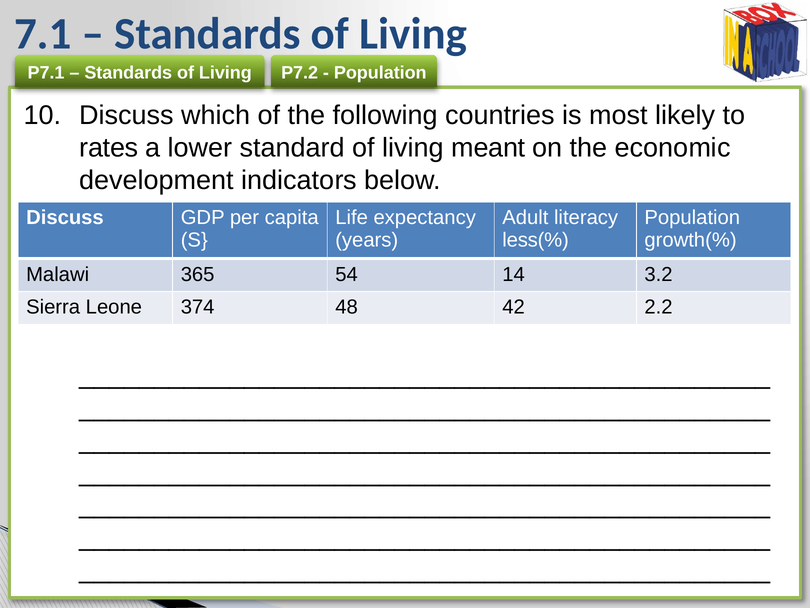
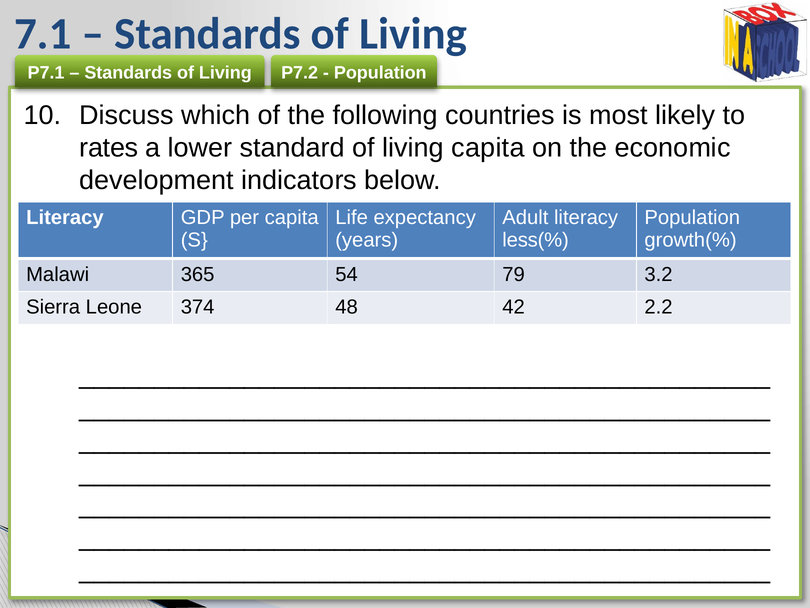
living meant: meant -> capita (488, 148)
Discuss: Discuss -> Literacy (65, 217)
14: 14 -> 79 (514, 274)
